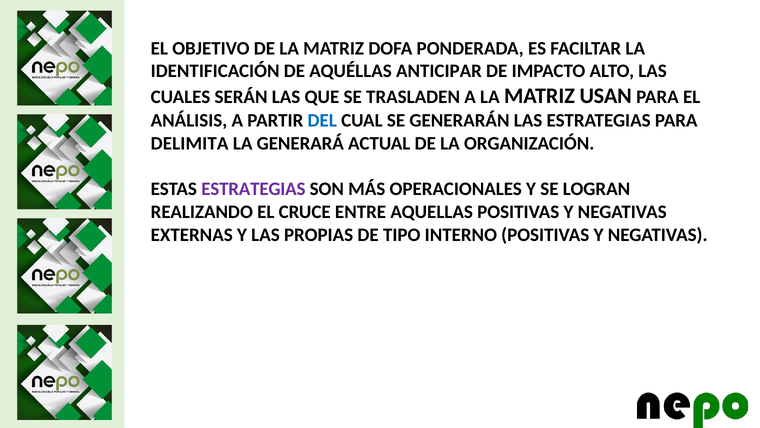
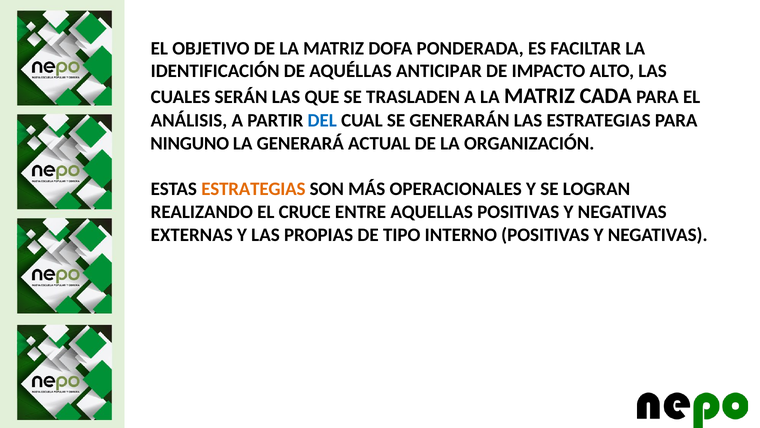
USAN: USAN -> CADA (606, 96)
DELIMITA: DELIMITA -> NINGUNO (190, 143)
ESTRATEGIAS colour: purple -> orange (253, 189)
